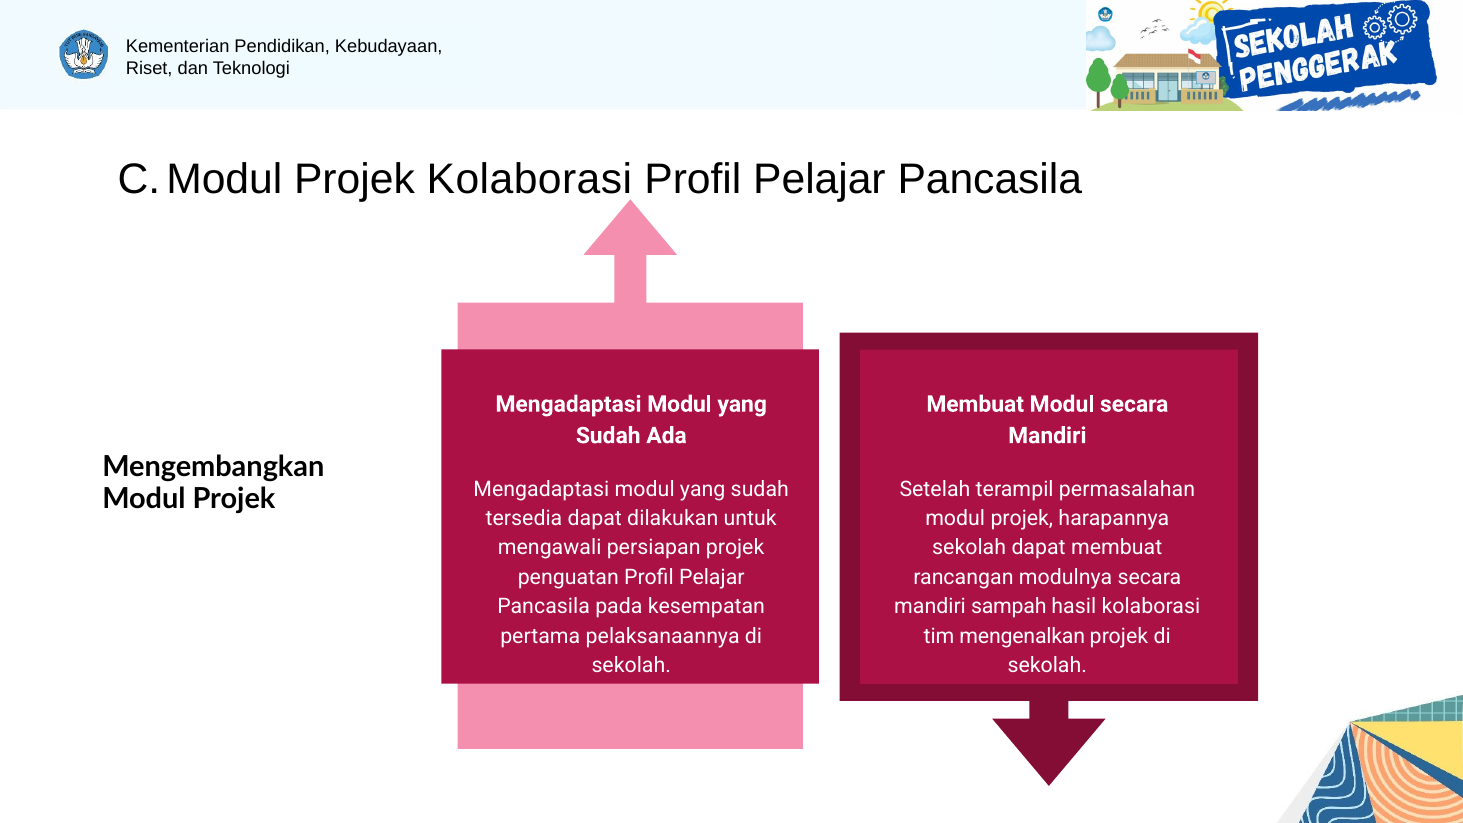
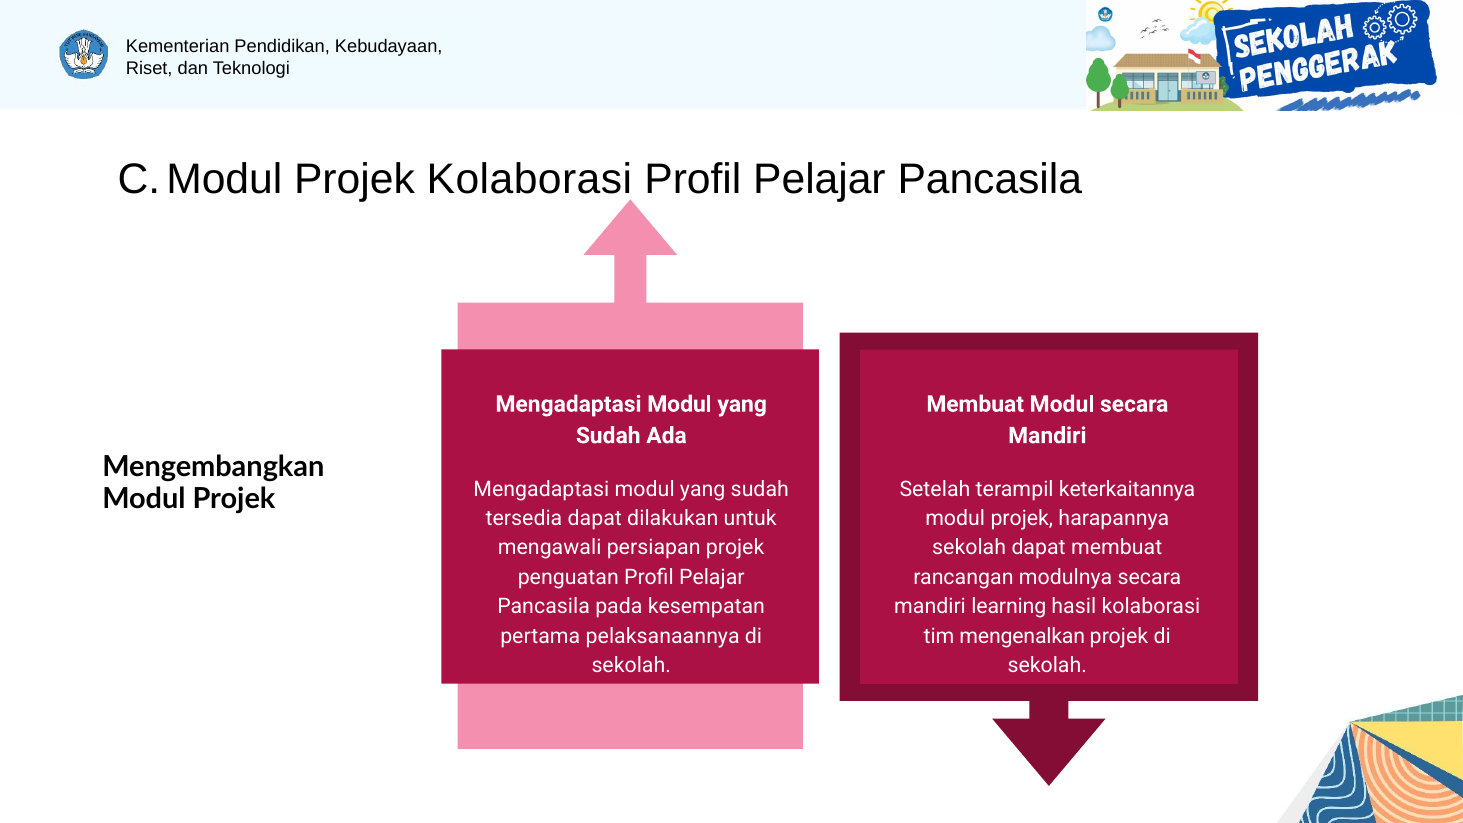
permasalahan: permasalahan -> keterkaitannya (1127, 489)
sampah: sampah -> learning (1009, 607)
